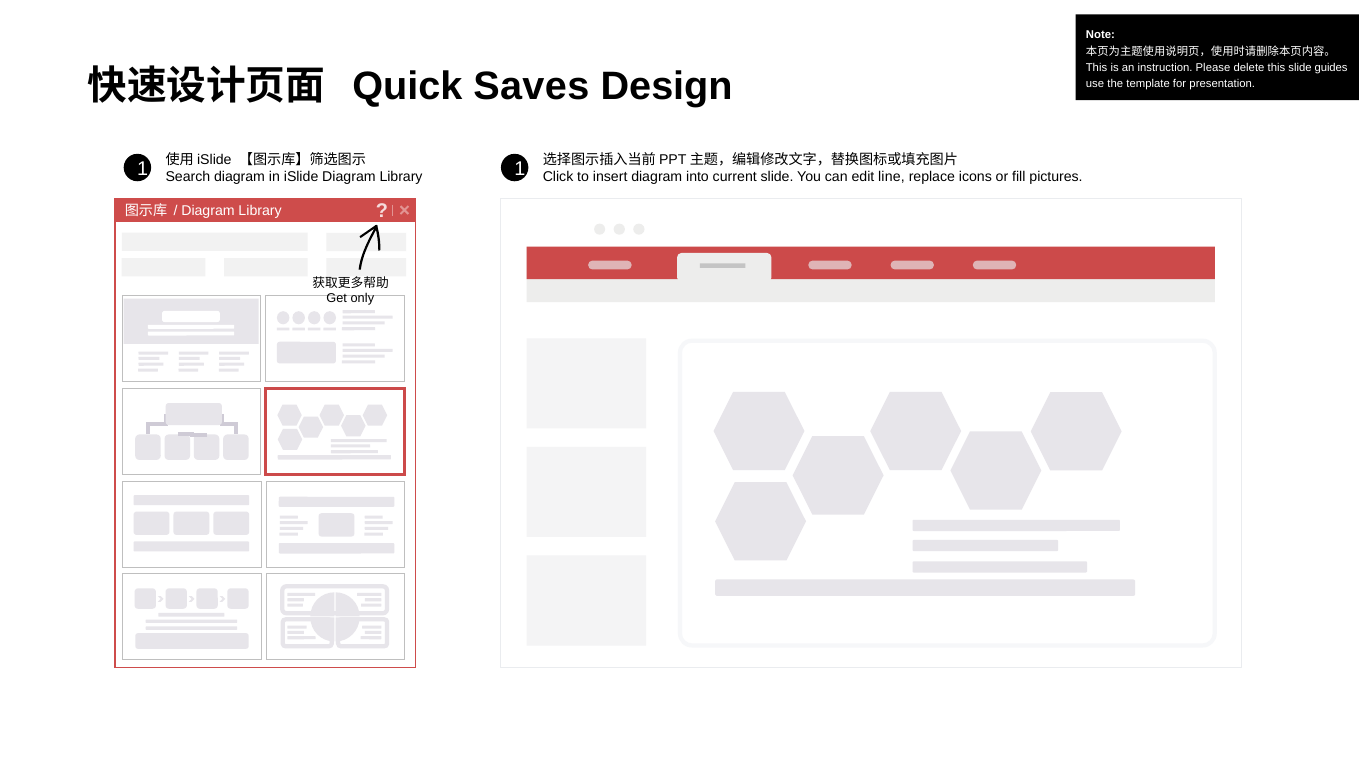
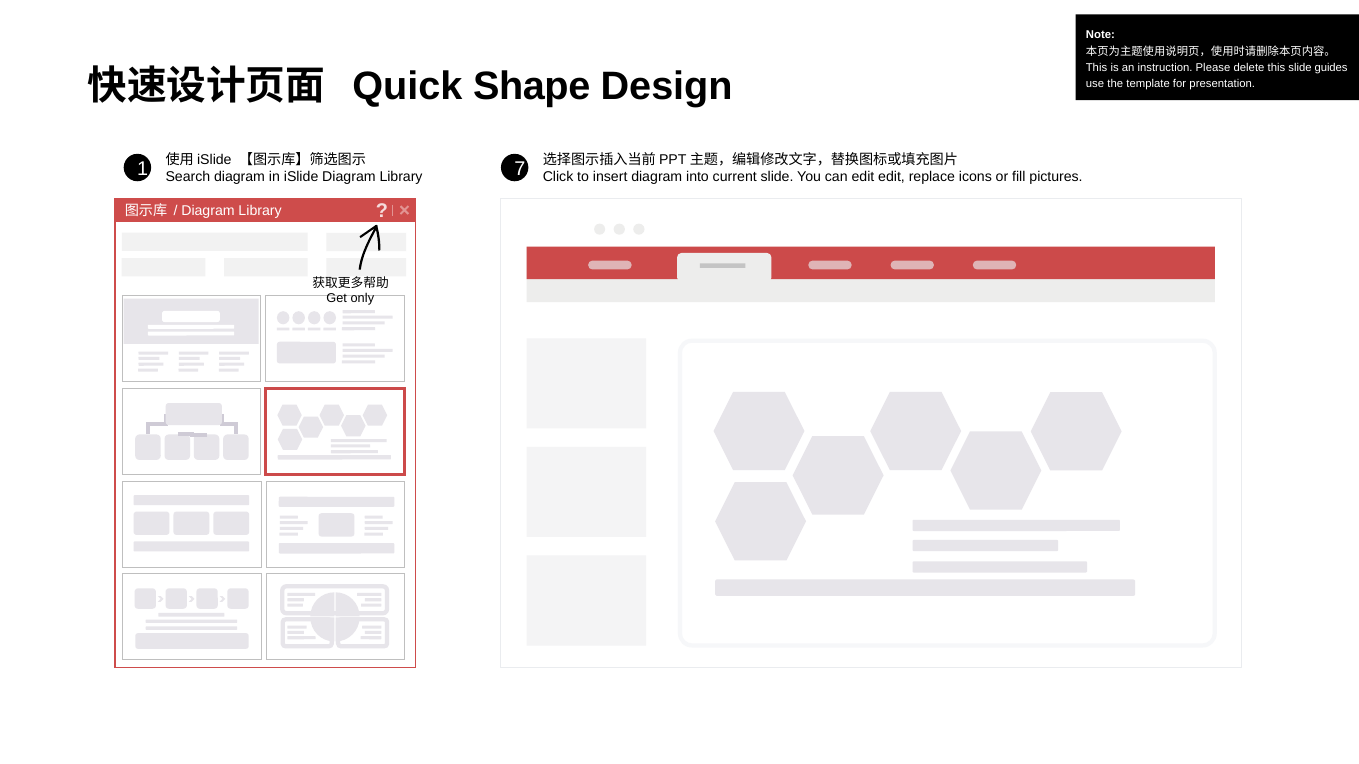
Saves: Saves -> Shape (532, 87)
1 1: 1 -> 7 (520, 169)
edit line: line -> edit (892, 177)
